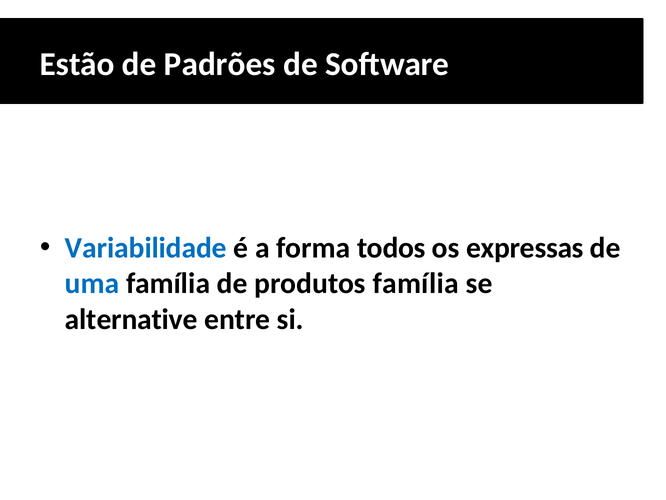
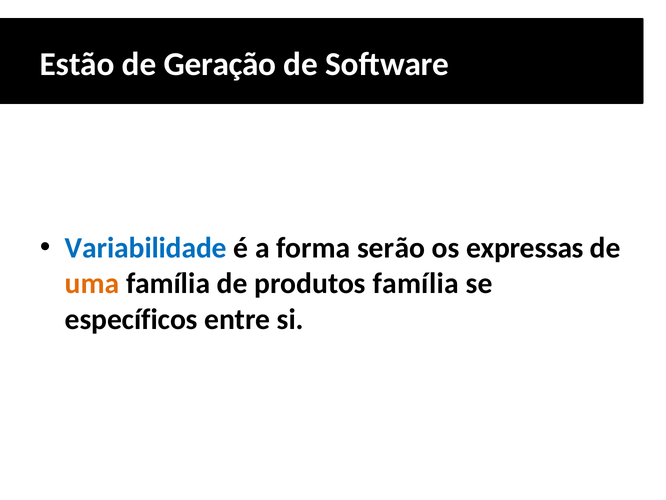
Padrões: Padrões -> Geração (220, 64)
todos: todos -> serão (391, 248)
uma colour: blue -> orange (92, 283)
alternative: alternative -> específicos (131, 319)
